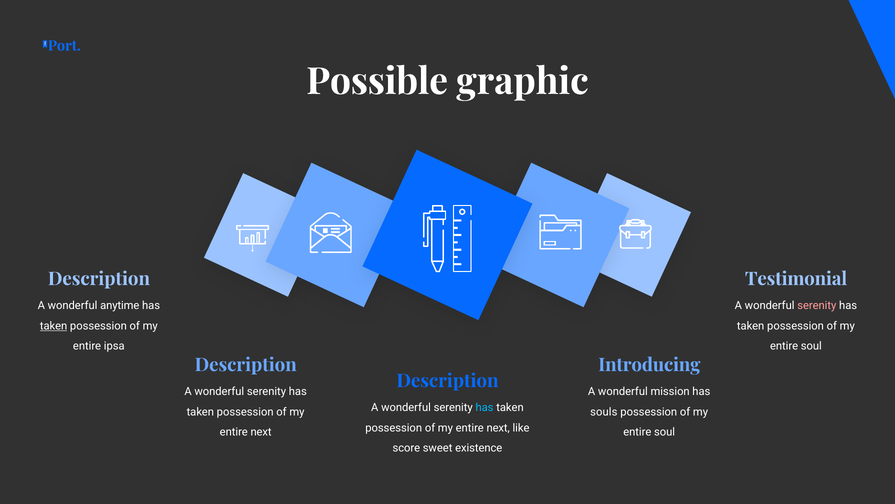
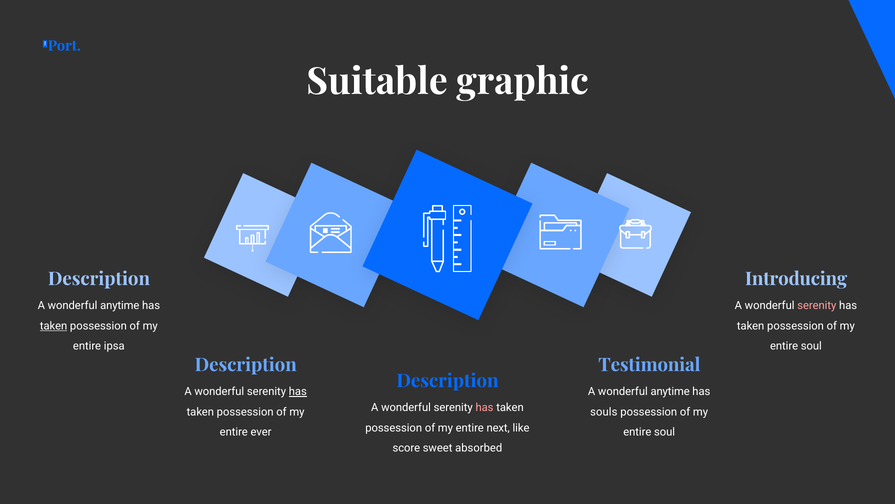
Possible: Possible -> Suitable (377, 82)
Testimonial: Testimonial -> Introducing (796, 279)
Introducing: Introducing -> Testimonial (649, 365)
has underline: none -> present (298, 391)
mission: mission -> anytime (670, 391)
has colour: light blue -> pink (484, 407)
next: next -> ever (261, 432)
existence: existence -> absorbed (479, 447)
